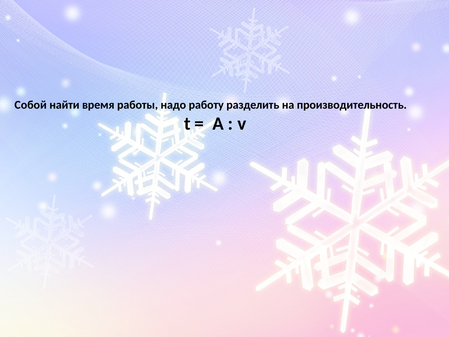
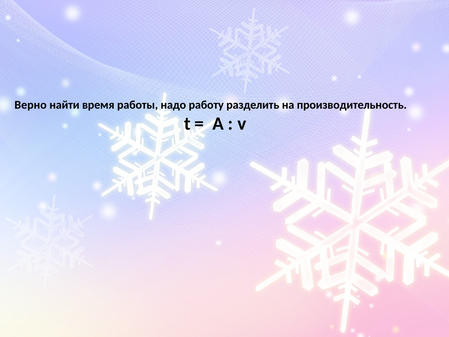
Собой: Собой -> Верно (31, 105)
